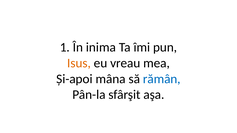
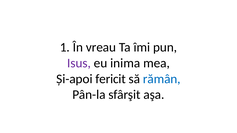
inima: inima -> vreau (101, 47)
Isus colour: orange -> purple (79, 63)
vreau: vreau -> inima (125, 63)
mâna: mâna -> fericit (111, 79)
